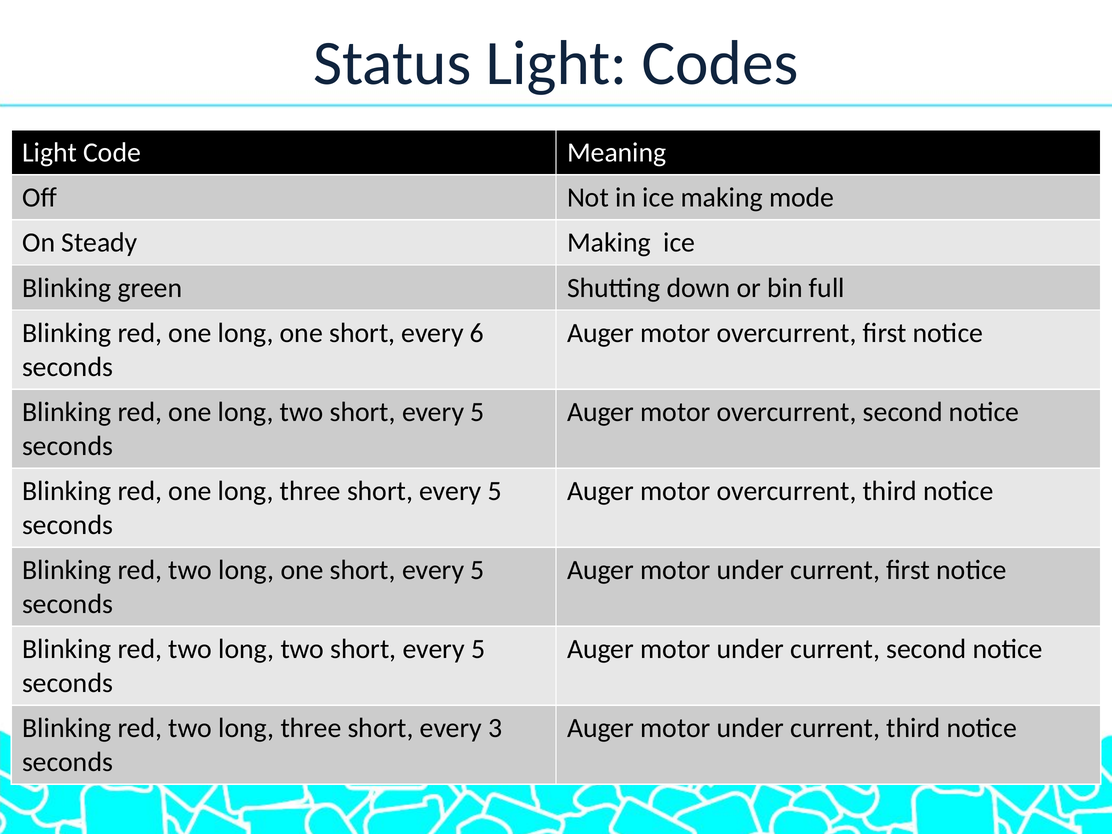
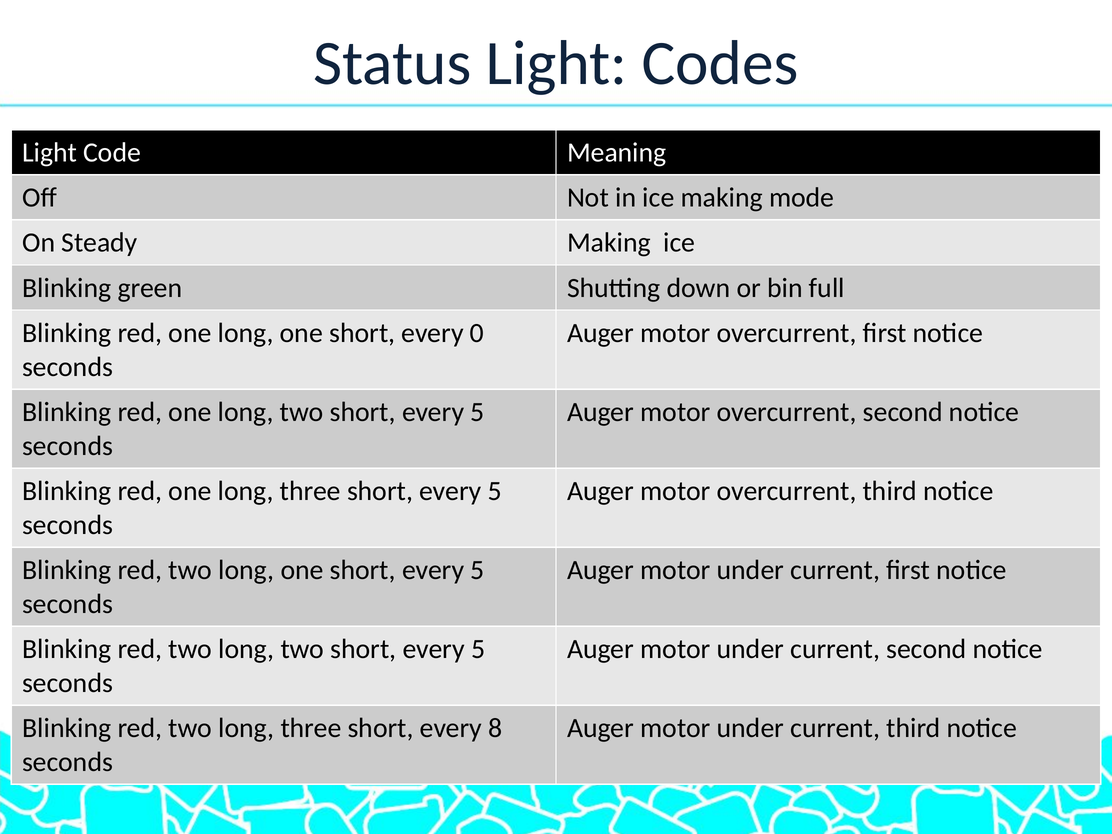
6: 6 -> 0 (477, 333)
3: 3 -> 8 (495, 728)
